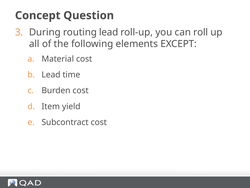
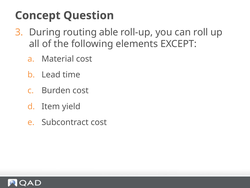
routing lead: lead -> able (109, 32)
